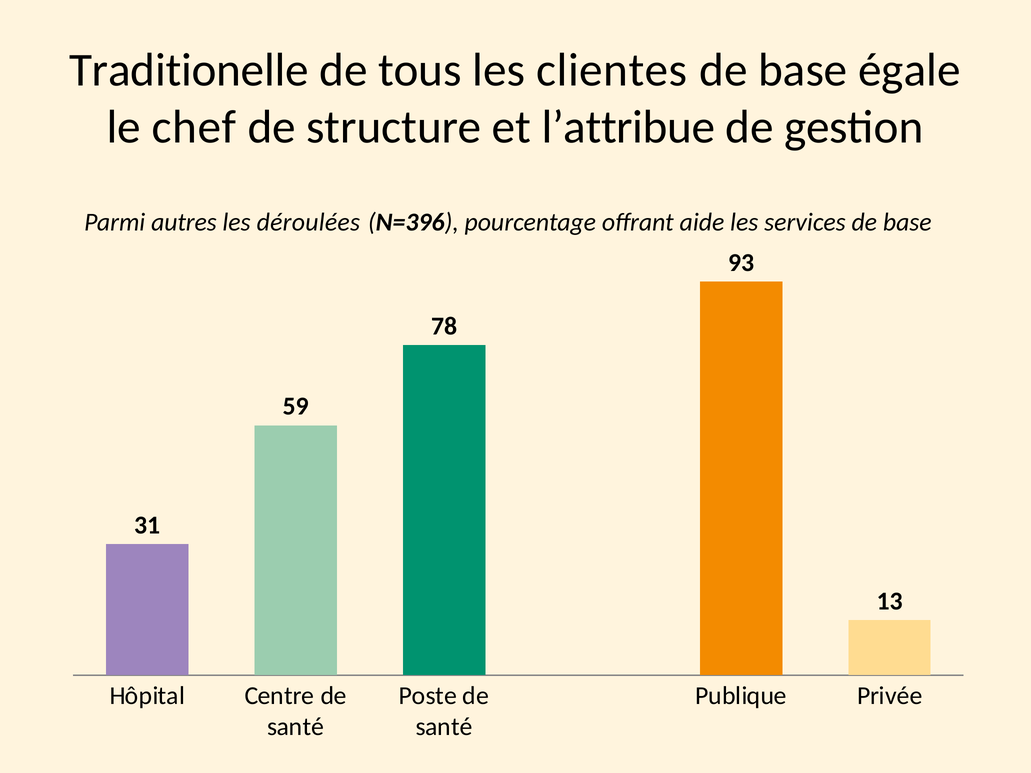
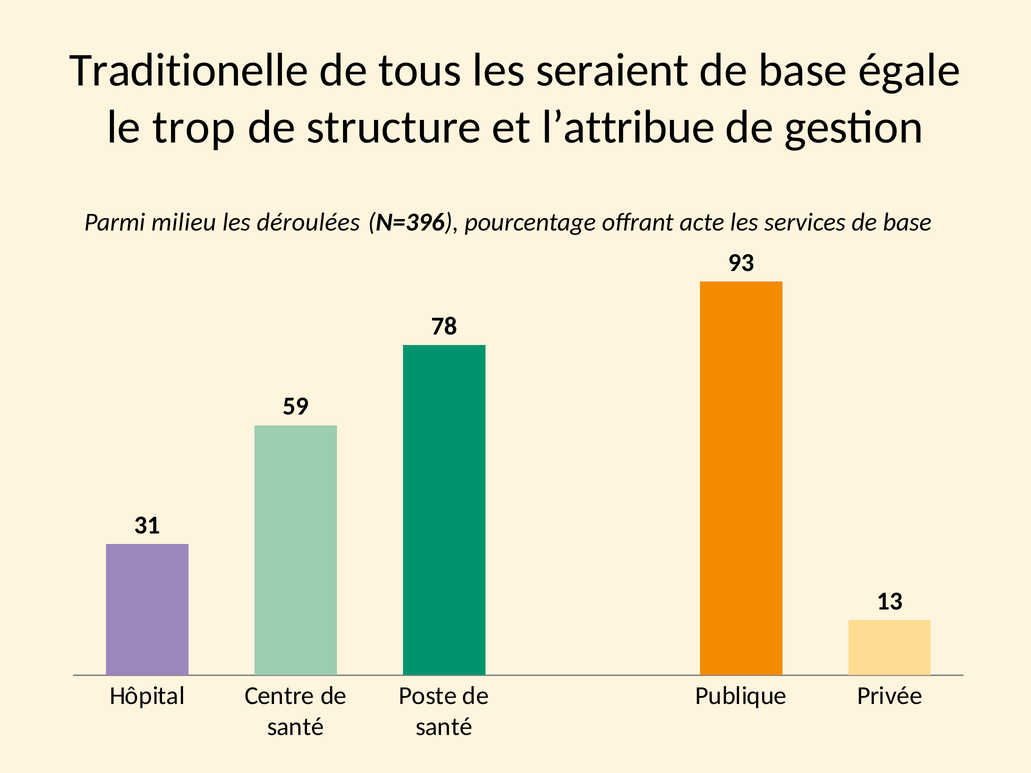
clientes: clientes -> seraient (612, 70)
chef: chef -> trop (194, 127)
autres: autres -> milieu (184, 223)
aide: aide -> acte (702, 223)
